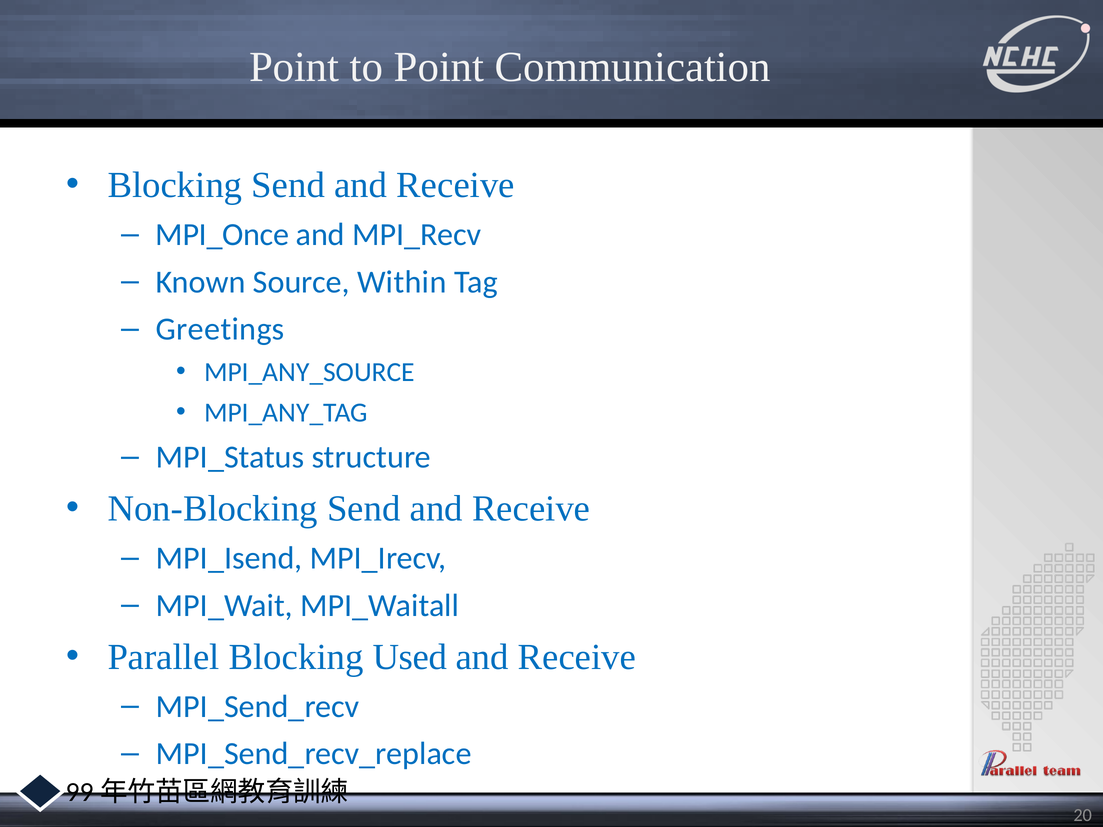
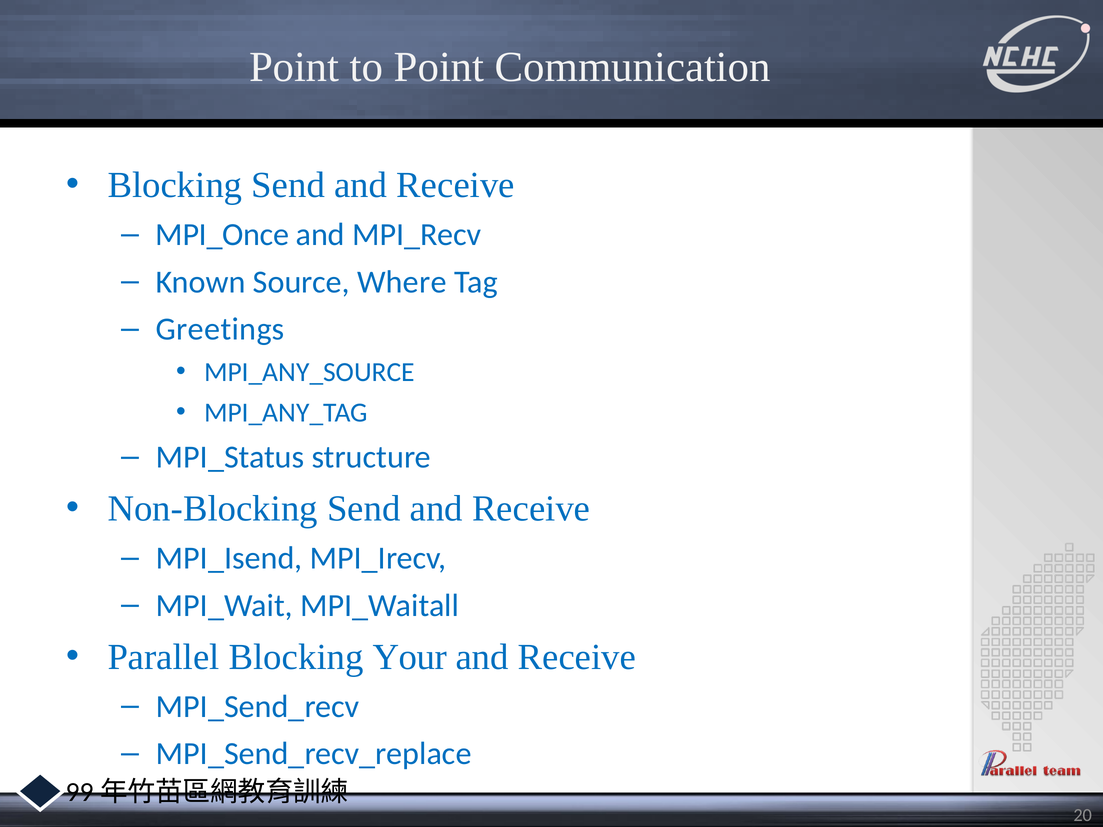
Within: Within -> Where (402, 282)
Used: Used -> Your (410, 657)
